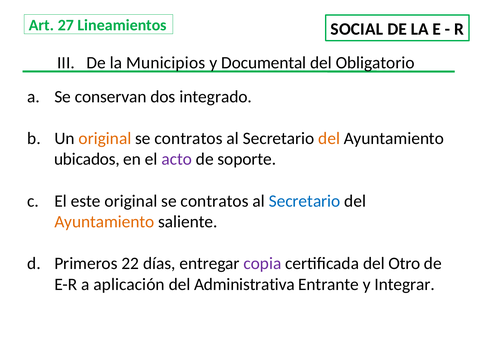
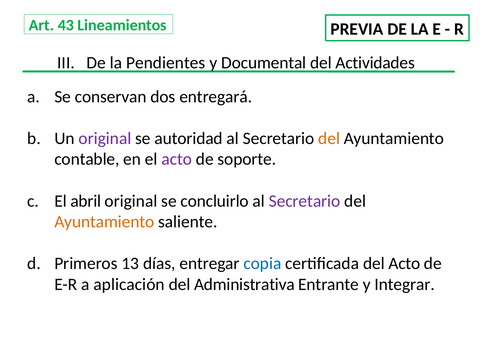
27: 27 -> 43 (66, 25)
SOCIAL: SOCIAL -> PREVIA (357, 29)
Municipios: Municipios -> Pendientes (166, 63)
Obligatorio: Obligatorio -> Actividades (375, 63)
integrado: integrado -> entregará (216, 97)
original colour: orange -> purple (105, 138)
contratos: contratos -> autoridad (189, 138)
ubicados: ubicados -> contable (87, 159)
este: este -> abril (86, 201)
contratos: contratos -> concluirlo (215, 201)
Secretario colour: blue -> purple (305, 201)
22: 22 -> 13 (130, 263)
copia colour: purple -> blue (262, 263)
del Otro: Otro -> Acto (404, 263)
